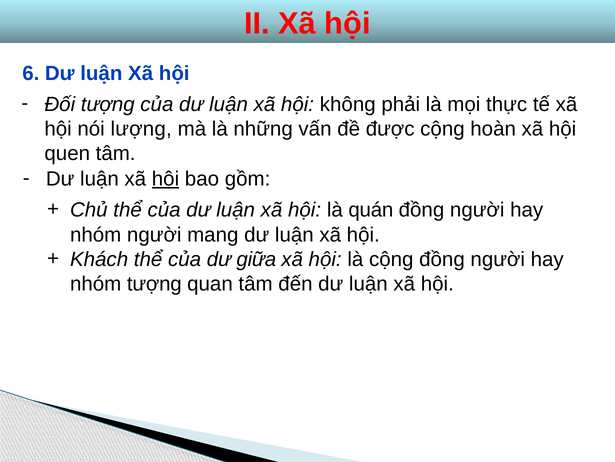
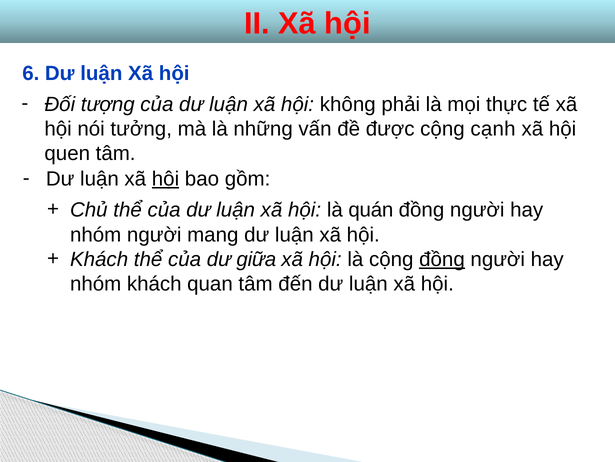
lượng: lượng -> tưởng (141, 129)
hoàn: hoàn -> cạnh (493, 129)
đồng underline: none -> present (442, 259)
nhóm tượng: tượng -> khách (154, 284)
